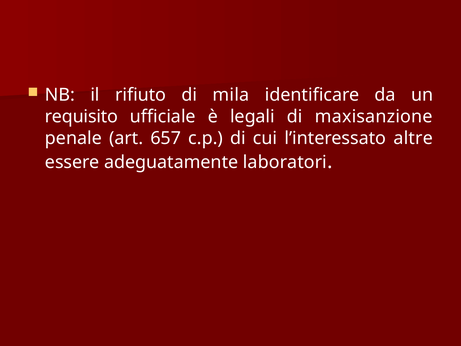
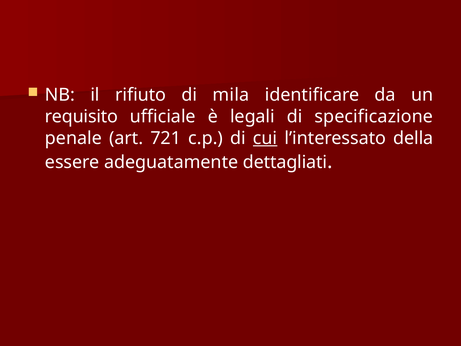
maxisanzione: maxisanzione -> specificazione (374, 117)
657: 657 -> 721 (166, 138)
cui underline: none -> present (265, 138)
altre: altre -> della (413, 138)
laboratori: laboratori -> dettagliati (285, 162)
